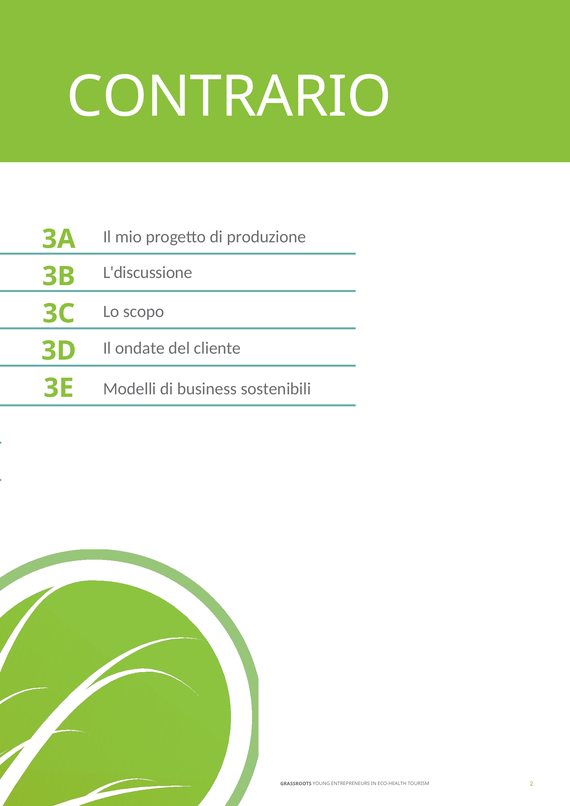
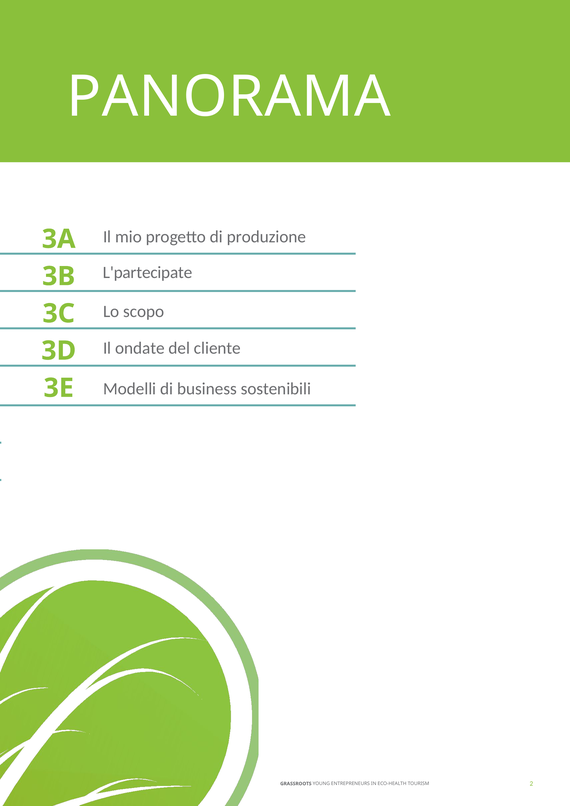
CONTRARIO: CONTRARIO -> PANORAMA (229, 97)
L'discussione: L'discussione -> L'partecipate (148, 273)
